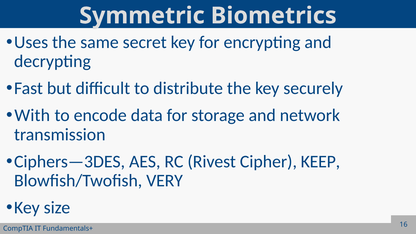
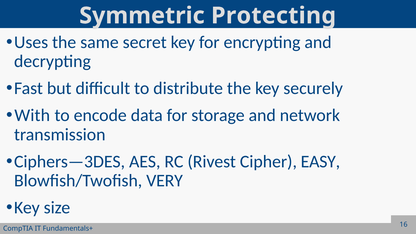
Biometrics: Biometrics -> Protecting (274, 16)
KEEP: KEEP -> EASY (320, 162)
